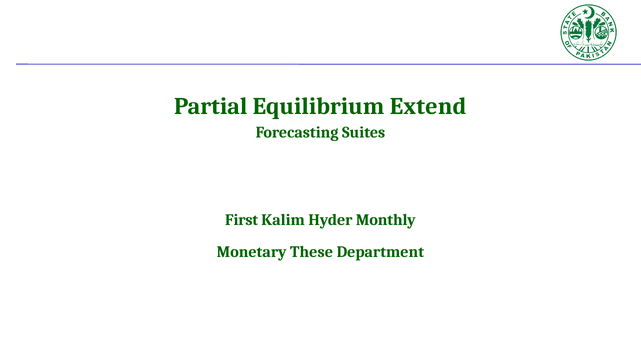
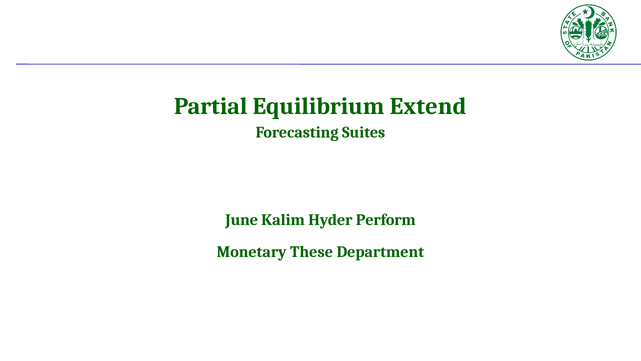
First: First -> June (242, 220)
Monthly: Monthly -> Perform (386, 220)
